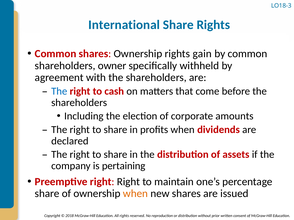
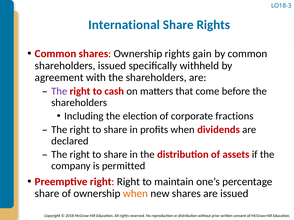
shareholders owner: owner -> issued (112, 66)
The colour: blue -> purple (59, 91)
amounts: amounts -> fractions (234, 116)
pertaining: pertaining -> permitted (124, 166)
